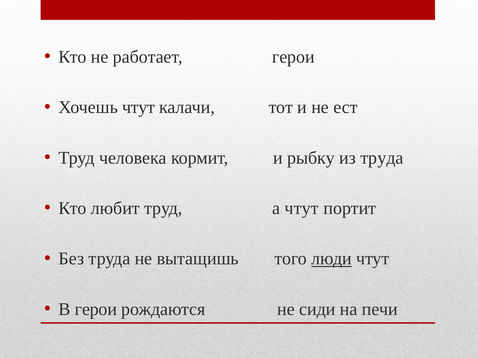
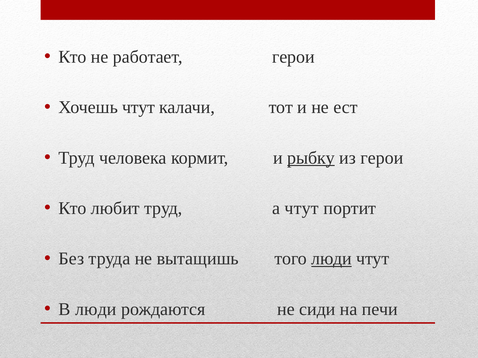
рыбку underline: none -> present (311, 158)
из труда: труда -> герои (382, 158)
В герои: герои -> люди (96, 310)
